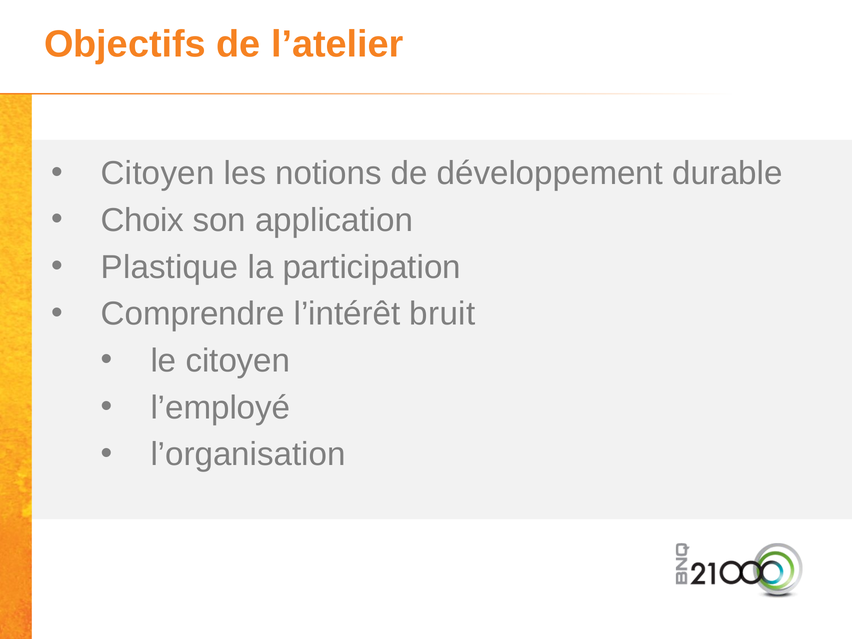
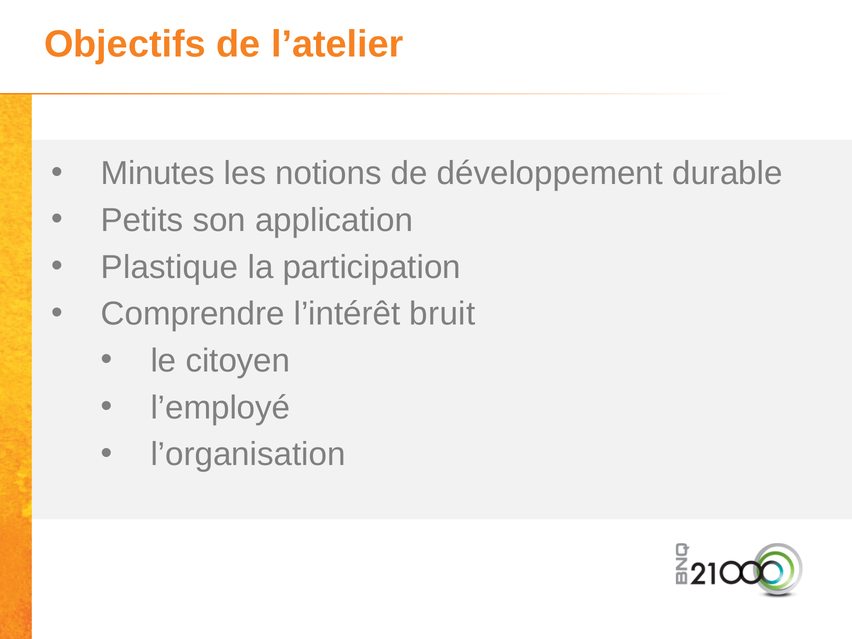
Citoyen: Citoyen -> Minutes (158, 173)
Choix: Choix -> Petits (142, 220)
